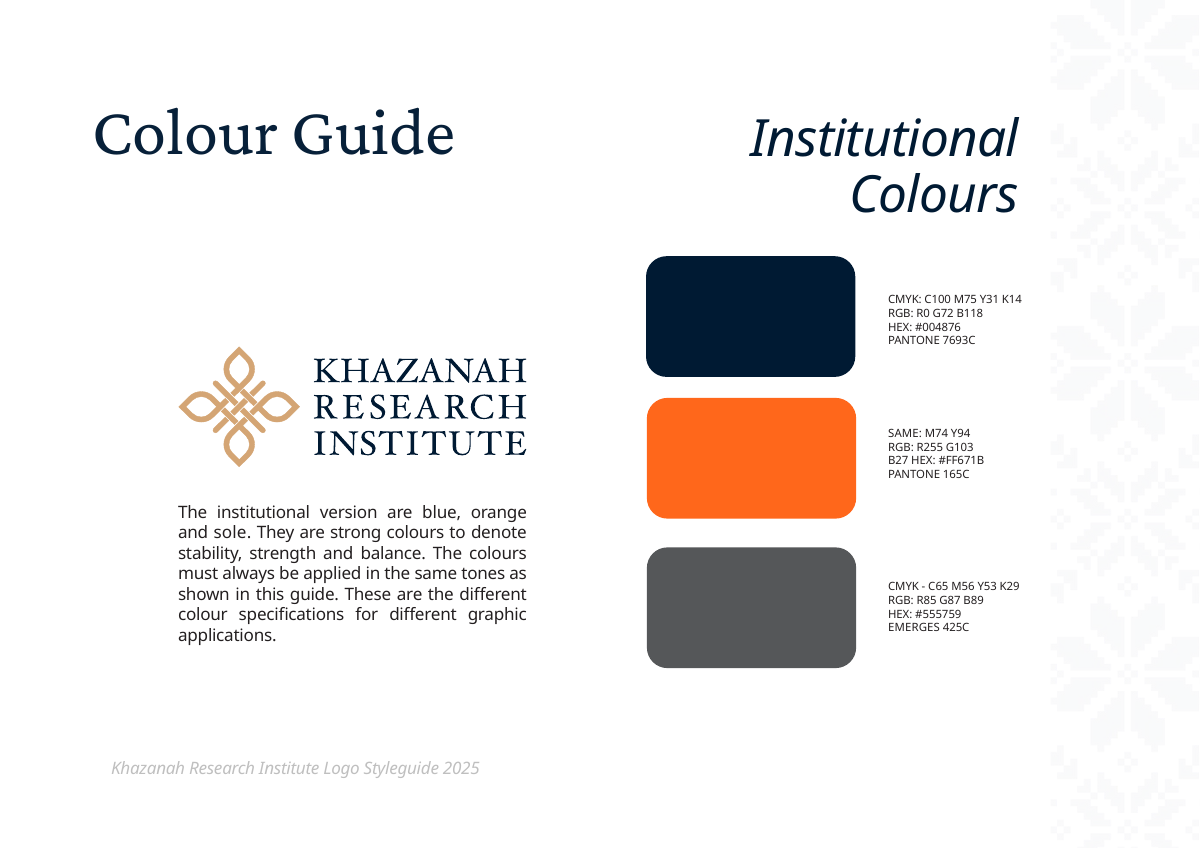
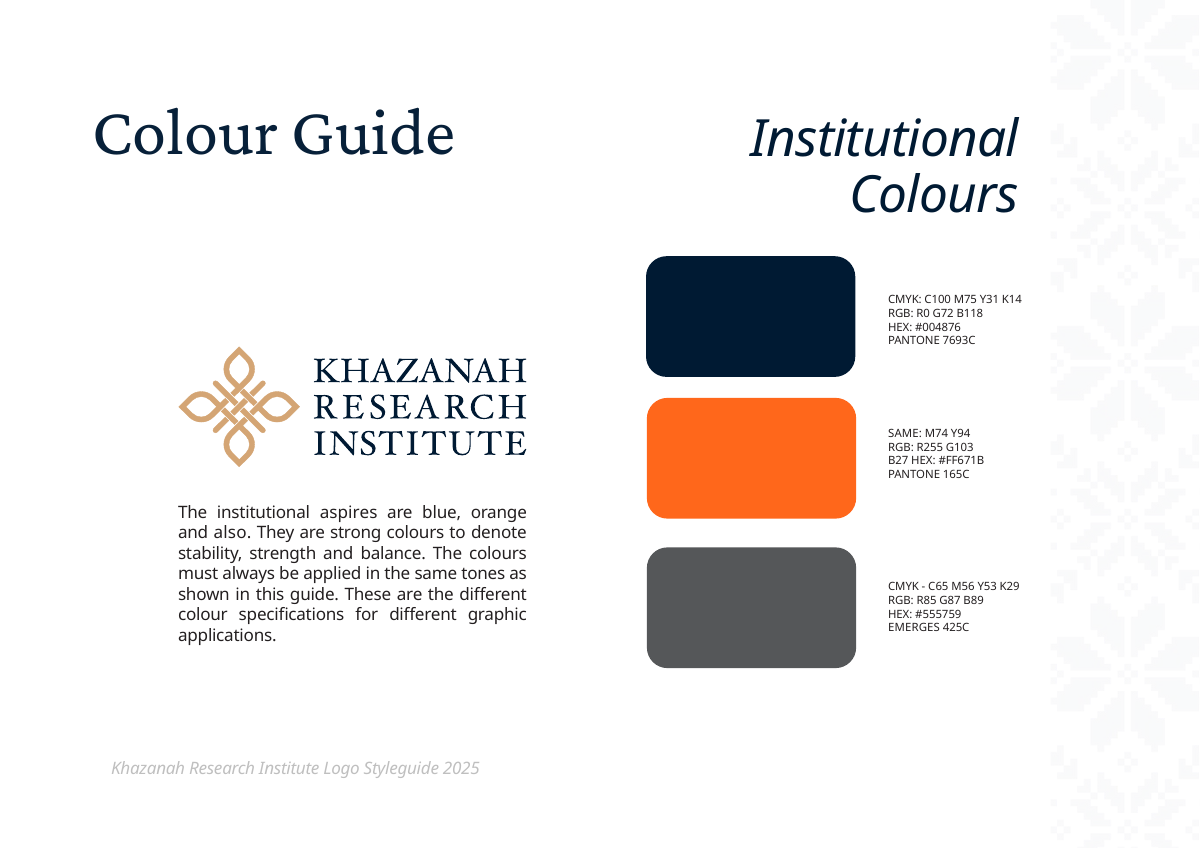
version: version -> aspires (349, 513)
sole: sole -> also (232, 533)
